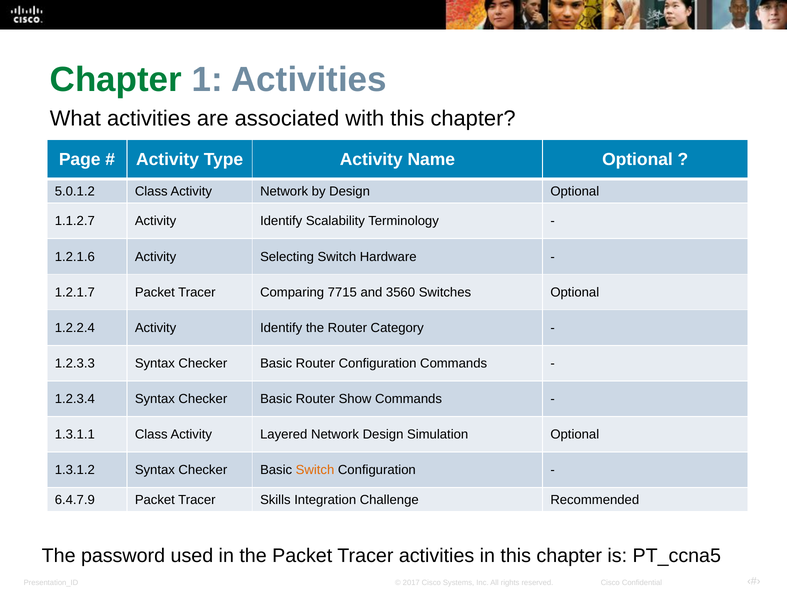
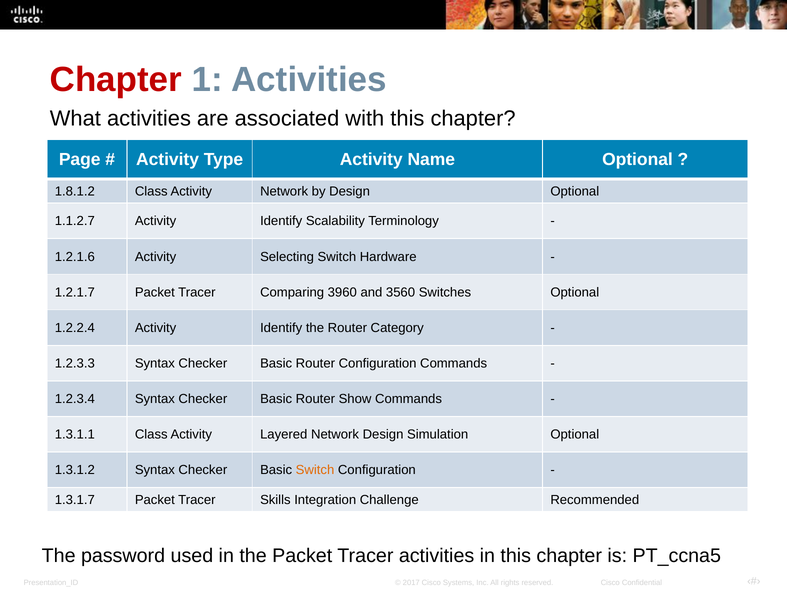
Chapter colour: green -> red (116, 80)
5.0.1.2: 5.0.1.2 -> 1.8.1.2 (75, 191)
7715: 7715 -> 3960 (342, 292)
6.4.7.9: 6.4.7.9 -> 1.3.1.7 (75, 500)
